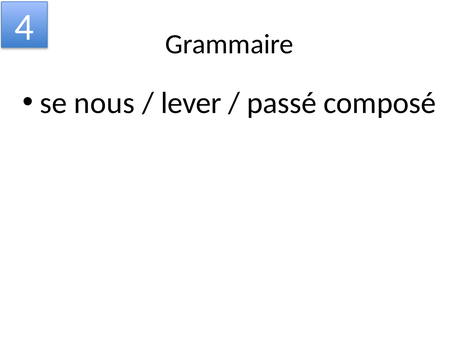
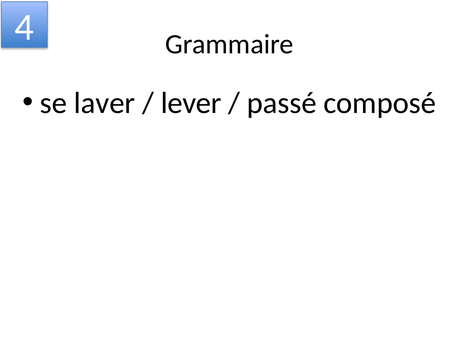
nous: nous -> laver (105, 103)
